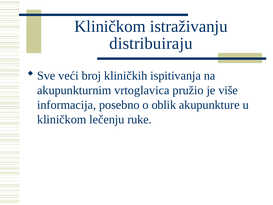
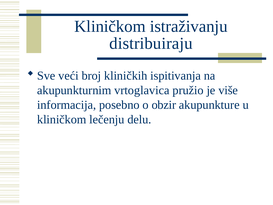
oblik: oblik -> obzir (164, 105)
ruke: ruke -> delu (139, 119)
